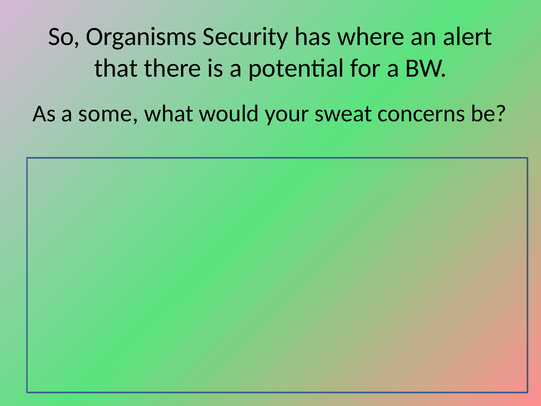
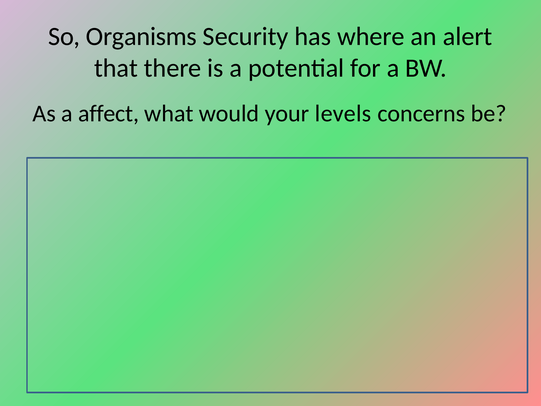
some: some -> affect (109, 113)
sweat: sweat -> levels (343, 113)
